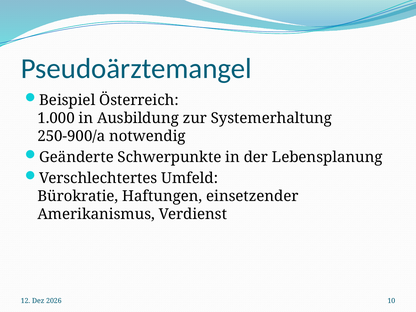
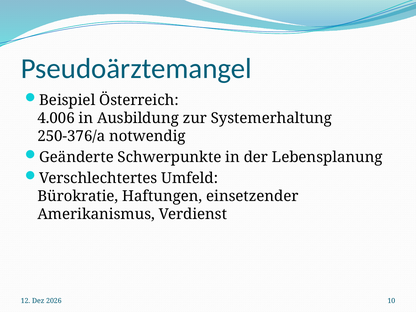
1.000: 1.000 -> 4.006 (56, 118)
250-900/a: 250-900/a -> 250-376/a (71, 136)
